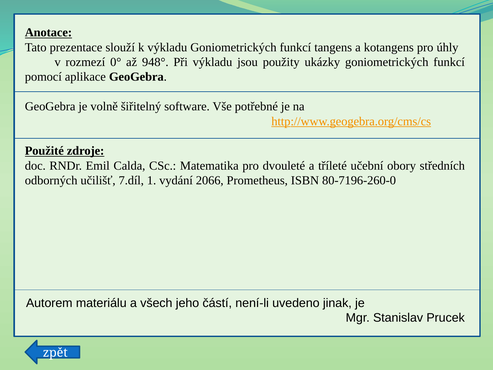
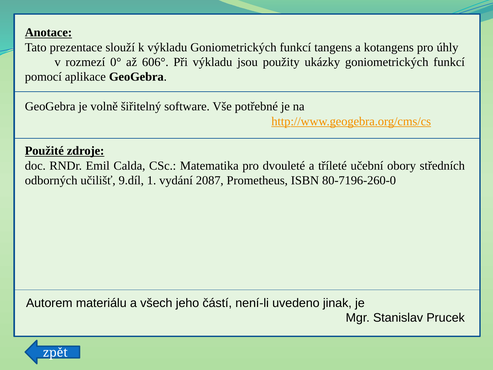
948°: 948° -> 606° (155, 62)
7.díl: 7.díl -> 9.díl (131, 180)
2066: 2066 -> 2087 (210, 180)
